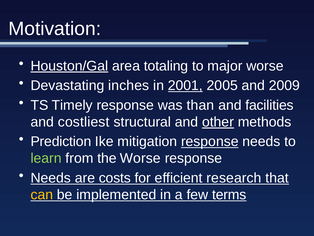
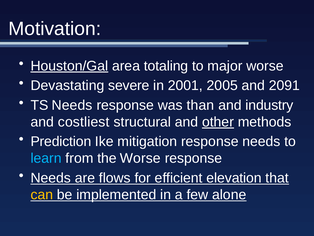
inches: inches -> severe (129, 85)
2001 underline: present -> none (185, 85)
2009: 2009 -> 2091 (284, 85)
TS Timely: Timely -> Needs (72, 105)
facilities: facilities -> industry (269, 105)
response underline: present -> none (210, 141)
learn colour: light green -> light blue (46, 158)
costs: costs -> flows (115, 178)
research: research -> elevation (234, 178)
terms: terms -> alone (229, 194)
